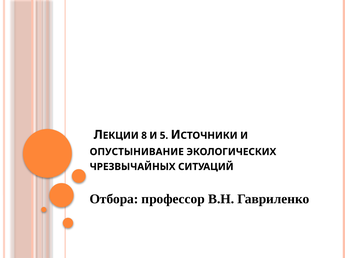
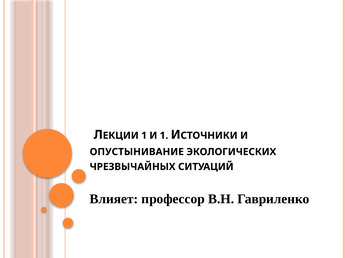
8: 8 -> 1 (144, 136)
И 5: 5 -> 1 (164, 136)
Отбора: Отбора -> Влияет (114, 199)
